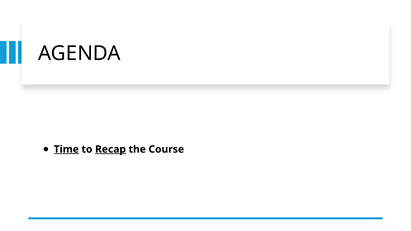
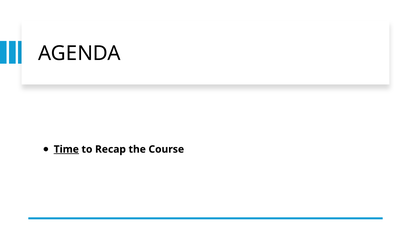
Recap underline: present -> none (110, 149)
